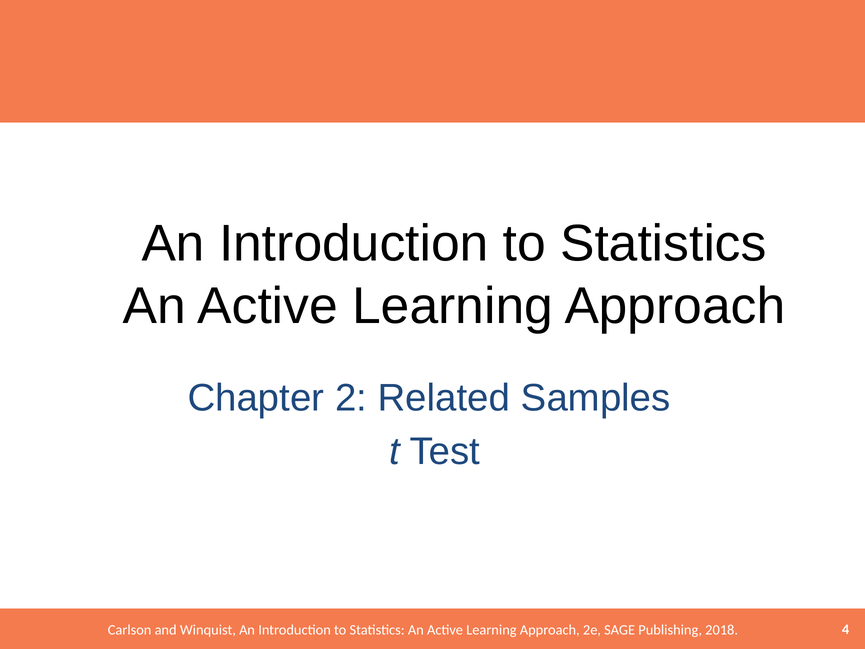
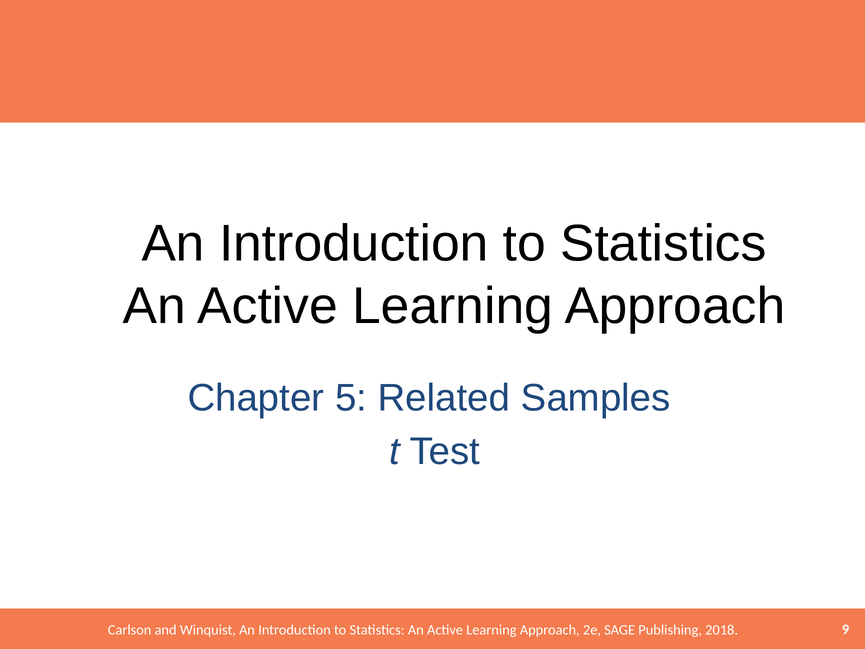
2: 2 -> 5 (351, 398)
4: 4 -> 9 (846, 629)
